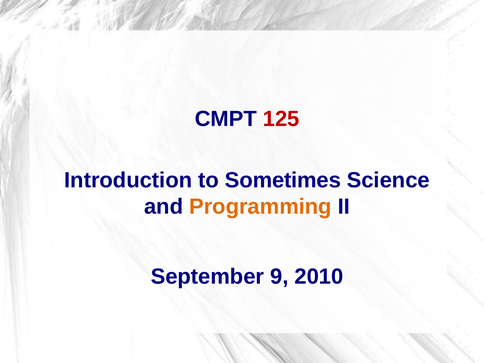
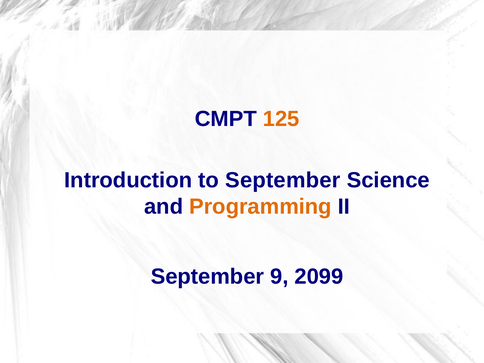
125 colour: red -> orange (281, 119)
to Sometimes: Sometimes -> September (283, 180)
2010: 2010 -> 2099 (319, 277)
